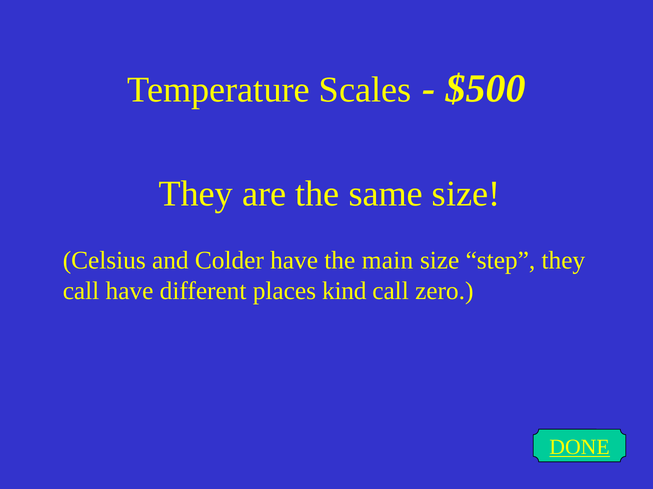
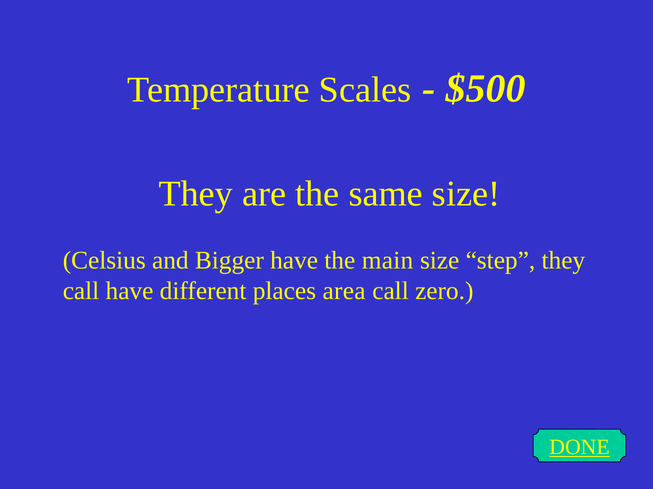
Colder: Colder -> Bigger (229, 261)
kind: kind -> area (344, 291)
